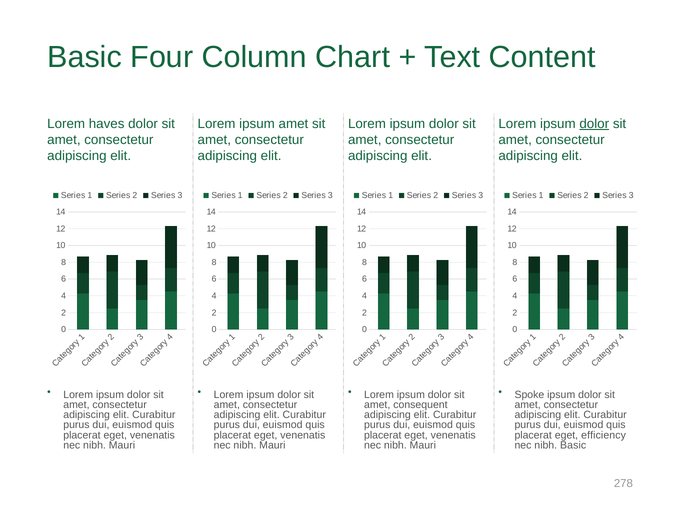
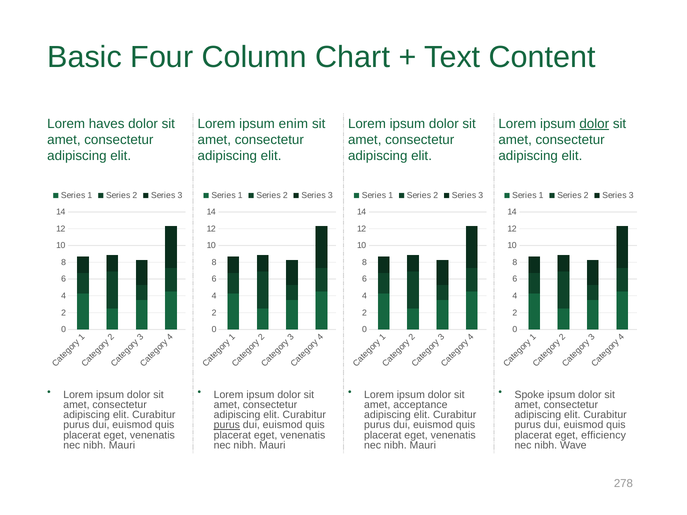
ipsum amet: amet -> enim (293, 124)
consequent: consequent -> acceptance (420, 405)
purus underline: none -> present (227, 425)
nibh Basic: Basic -> Wave (573, 445)
